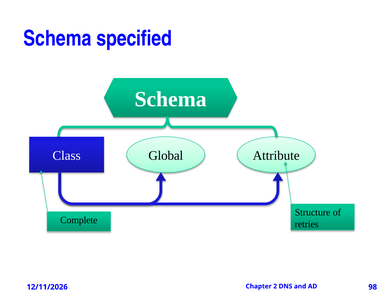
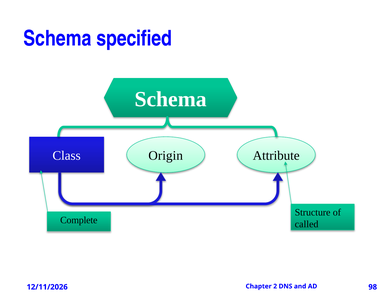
Global: Global -> Origin (166, 155)
retries: retries -> called (307, 224)
